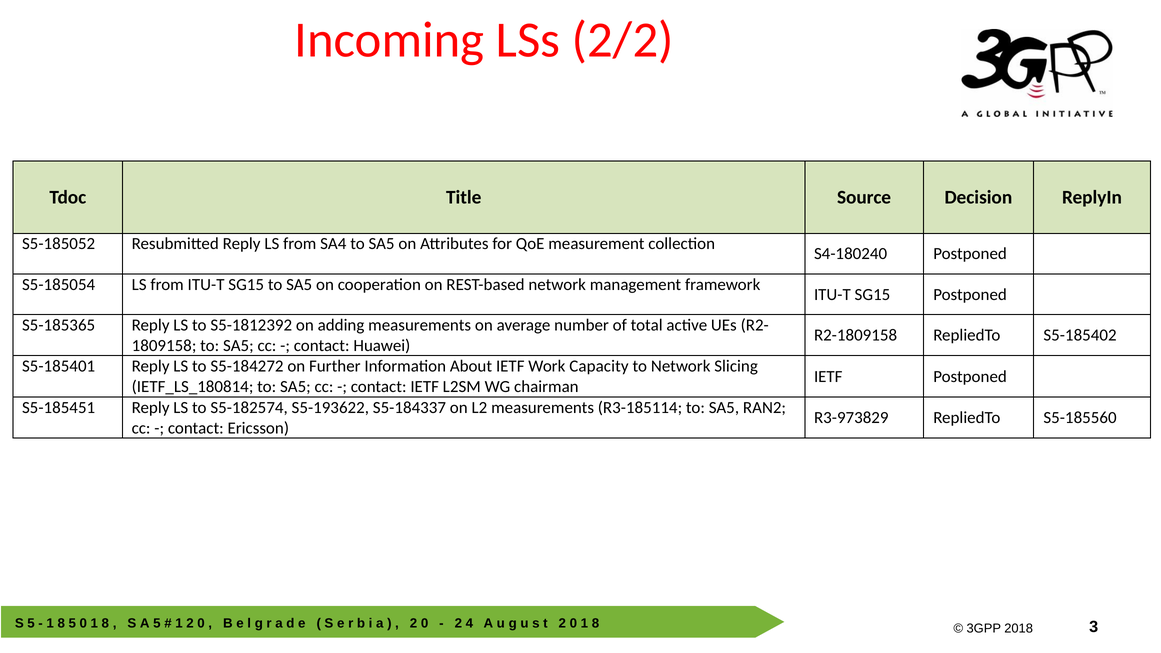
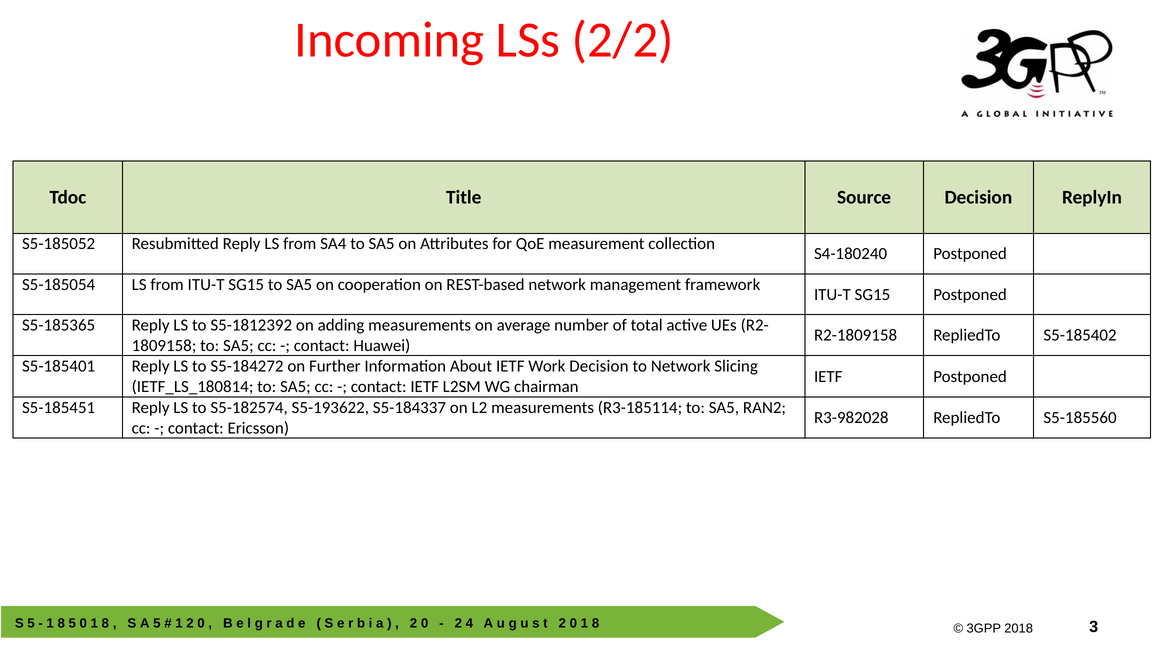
Work Capacity: Capacity -> Decision (599, 366)
R3-973829: R3-973829 -> R3-982028 (851, 418)
